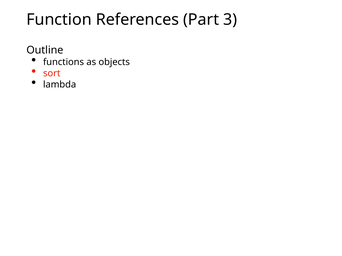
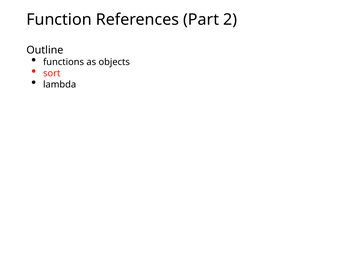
3: 3 -> 2 (230, 20)
